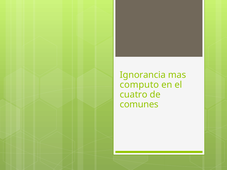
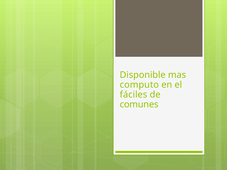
Ignorancia: Ignorancia -> Disponible (143, 75)
cuatro: cuatro -> fáciles (134, 95)
